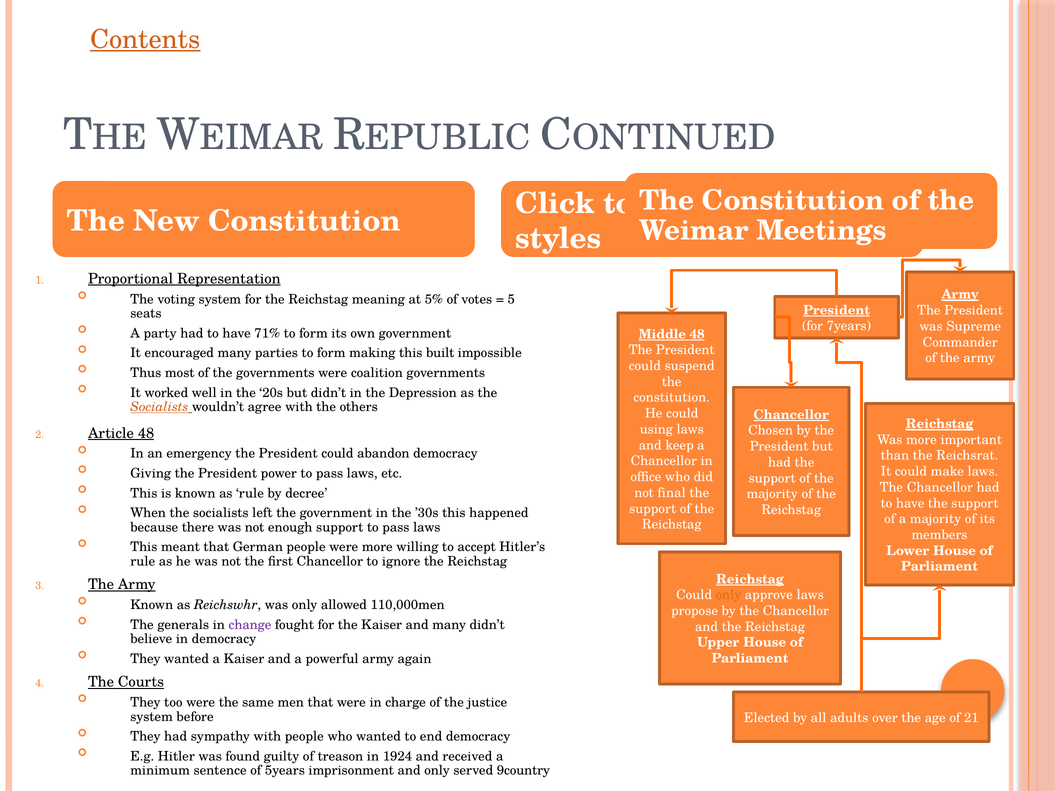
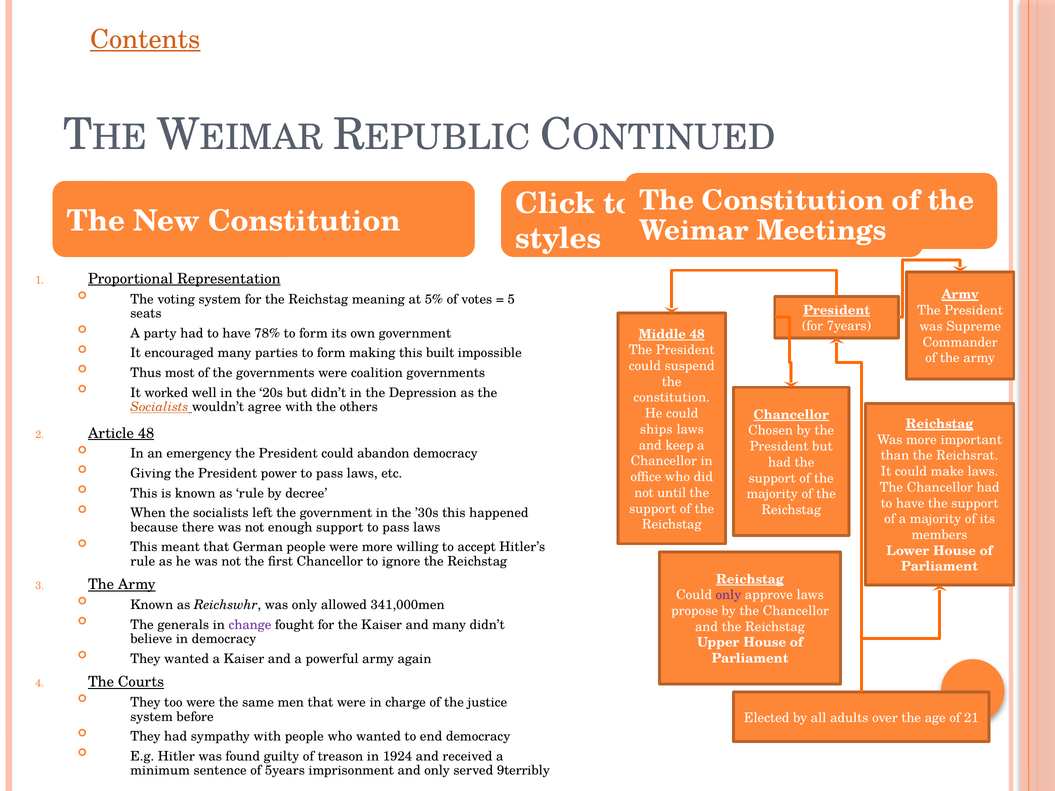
71%: 71% -> 78% (267, 333)
using: using -> ships (656, 429)
final: final -> until (672, 493)
only colour: orange -> purple (728, 595)
110,000men: 110,000men -> 341,000men (408, 605)
9country: 9country -> 9terribly (523, 771)
